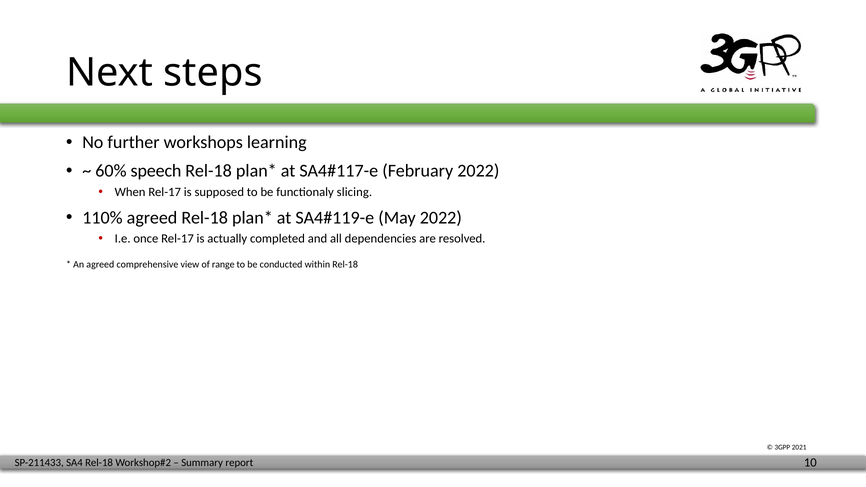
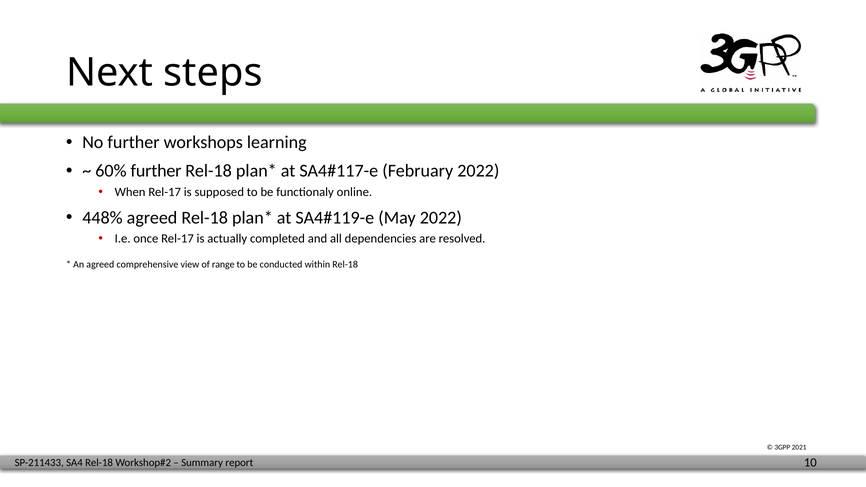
60% speech: speech -> further (156, 171)
slicing: slicing -> online (354, 192)
110%: 110% -> 448% (102, 218)
